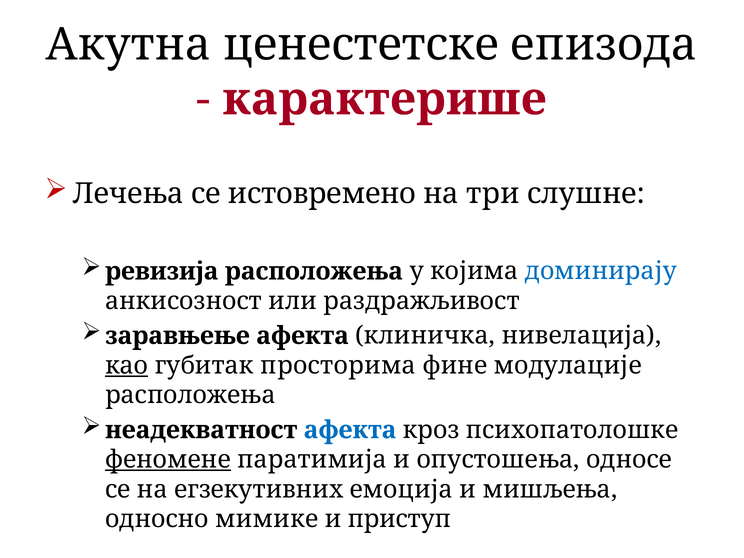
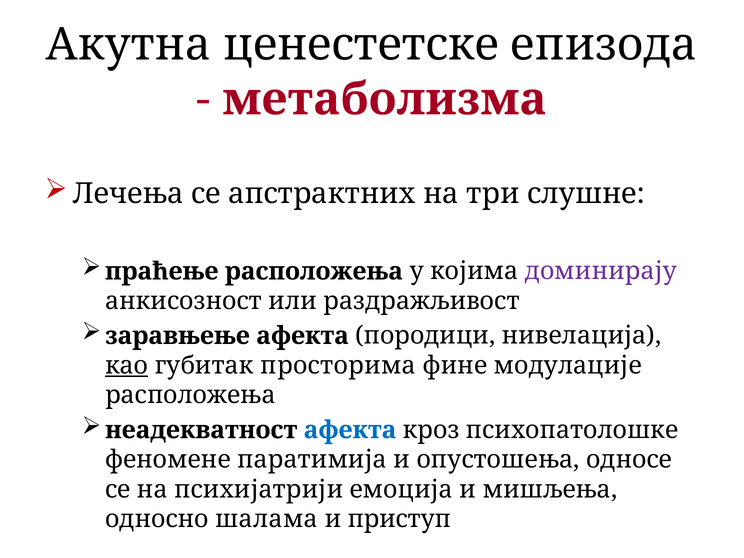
карактерише: карактерише -> метаболизма (385, 99)
истовремено: истовремено -> апстрактних (322, 194)
ревизија: ревизија -> праћење (162, 271)
доминирају colour: blue -> purple (601, 271)
клиничка: клиничка -> породици (425, 336)
феномене underline: present -> none (168, 460)
егзекутивних: егзекутивних -> психијатрији (259, 490)
мимике: мимике -> шалама (267, 519)
